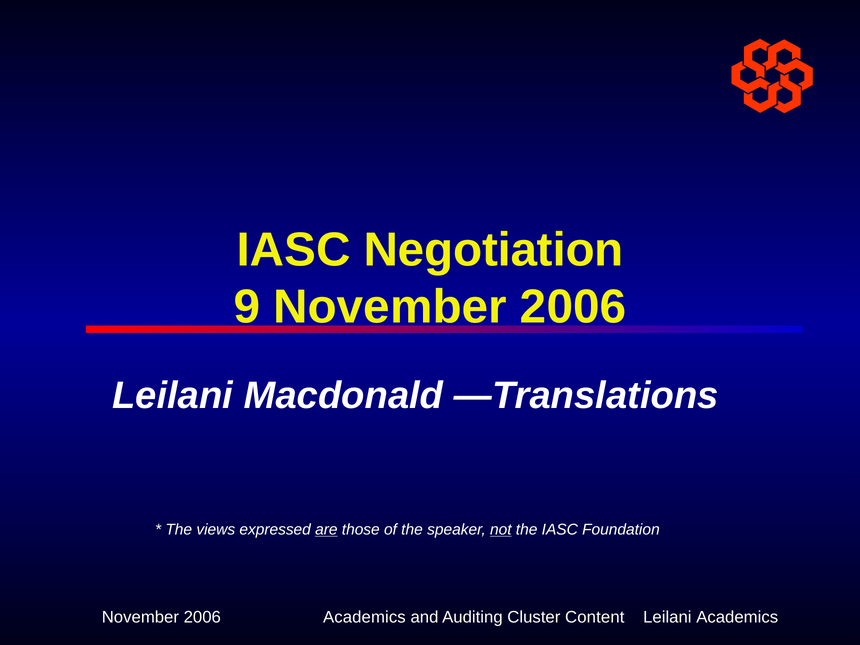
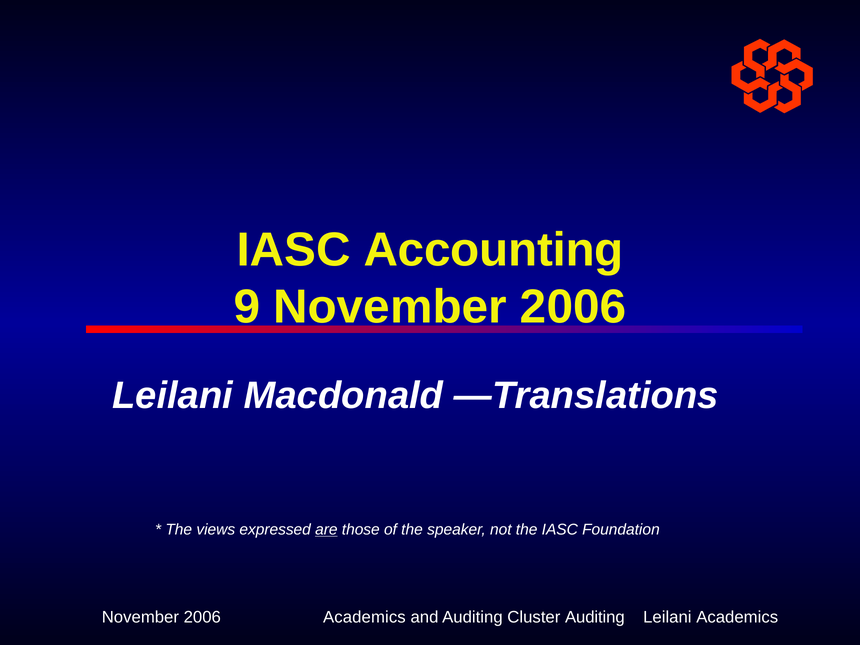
Negotiation: Negotiation -> Accounting (494, 250)
not underline: present -> none (501, 530)
Cluster Content: Content -> Auditing (595, 617)
